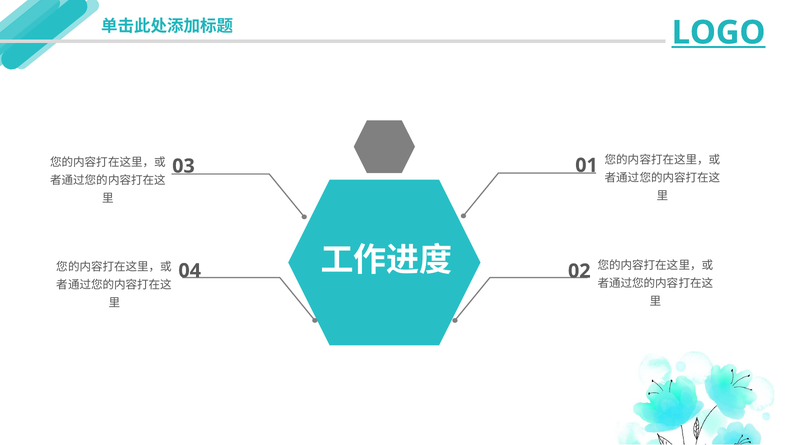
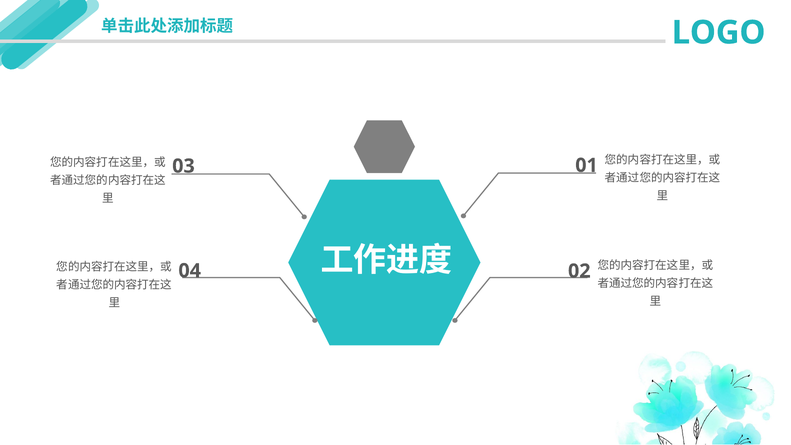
LOGO underline: present -> none (719, 33)
